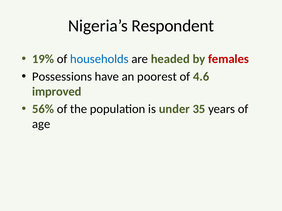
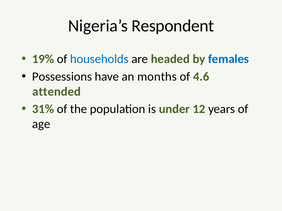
females colour: red -> blue (228, 59)
poorest: poorest -> months (157, 77)
improved: improved -> attended (57, 92)
56%: 56% -> 31% (43, 109)
35: 35 -> 12 (199, 109)
